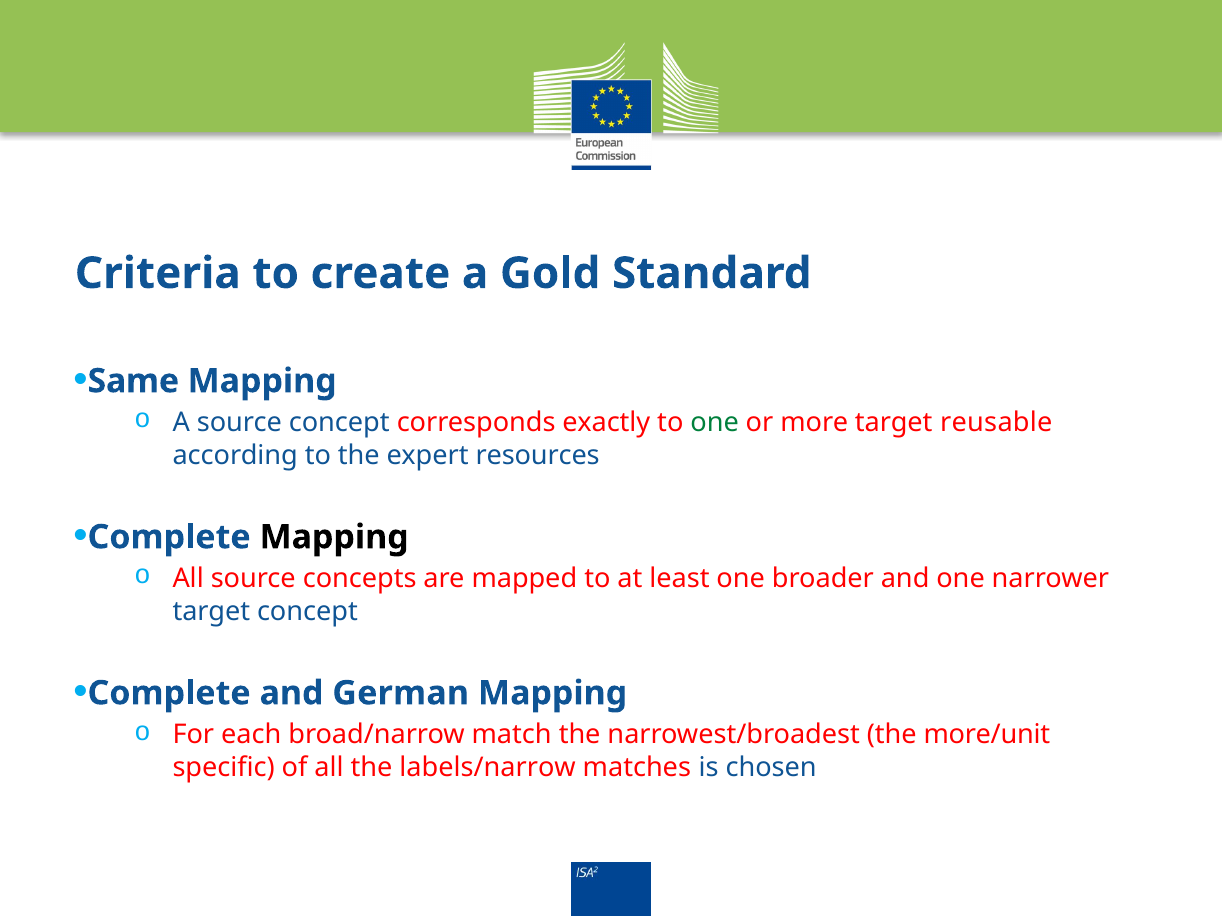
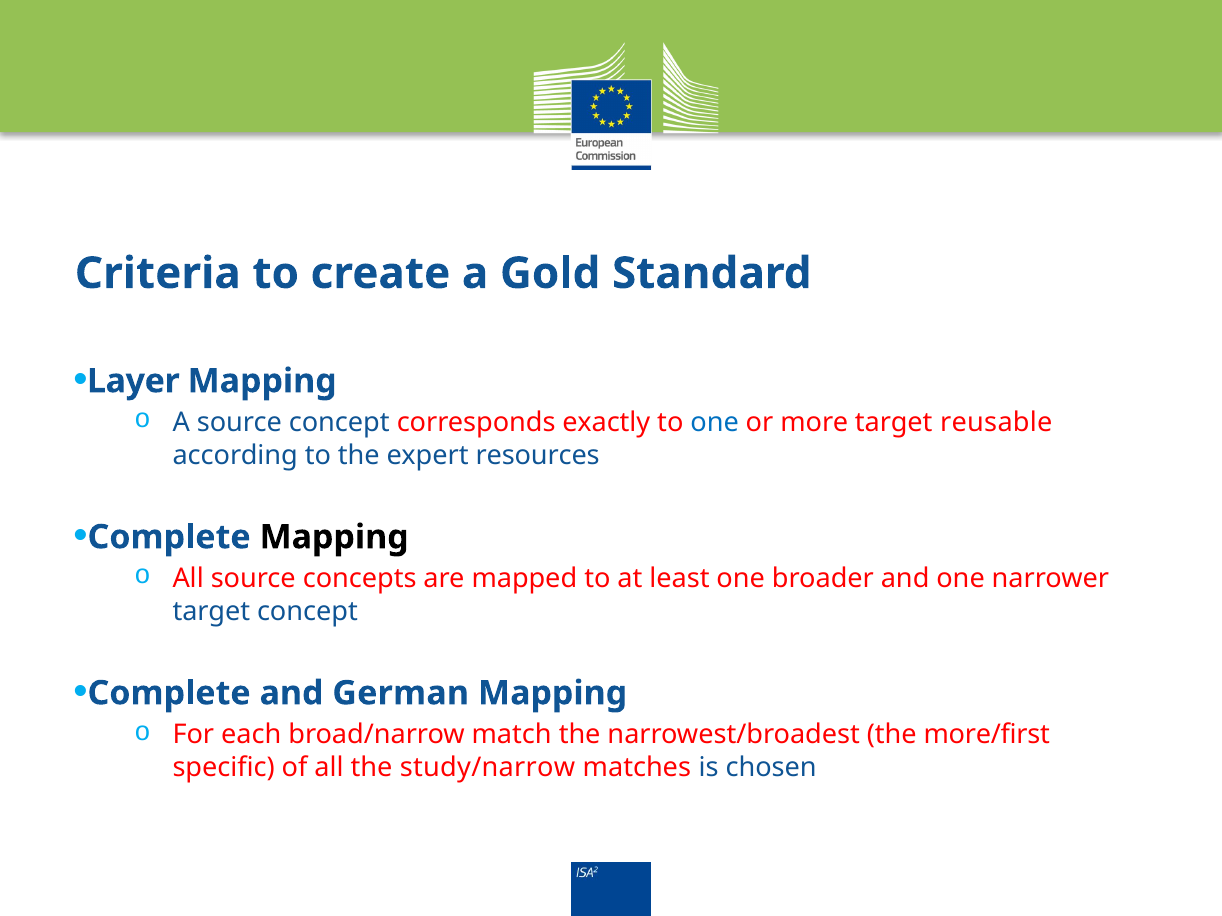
Same: Same -> Layer (133, 381)
one colour: green -> blue (715, 423)
more/unit: more/unit -> more/first (987, 735)
labels/narrow: labels/narrow -> study/narrow (487, 768)
